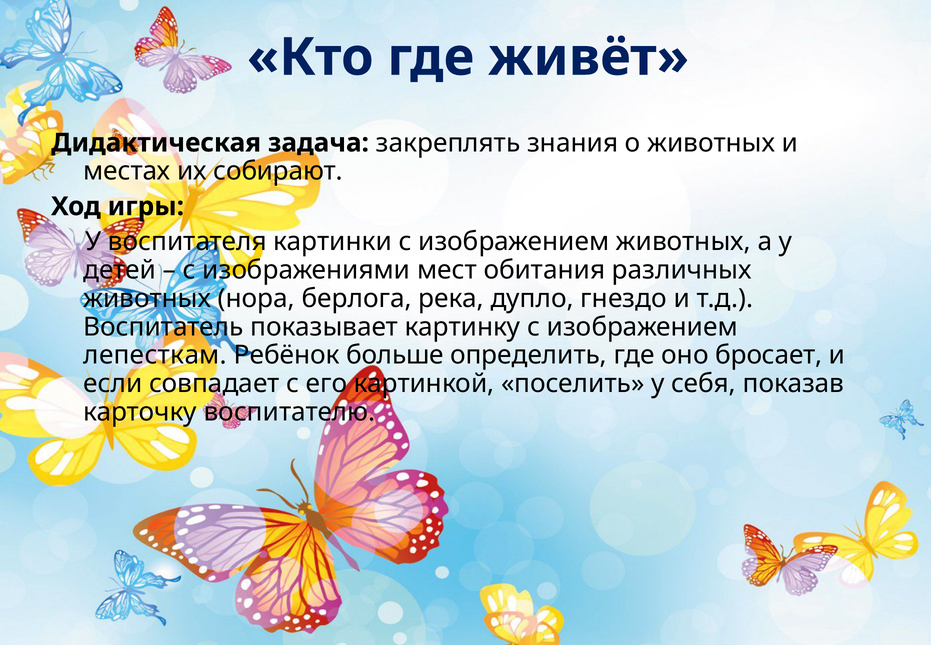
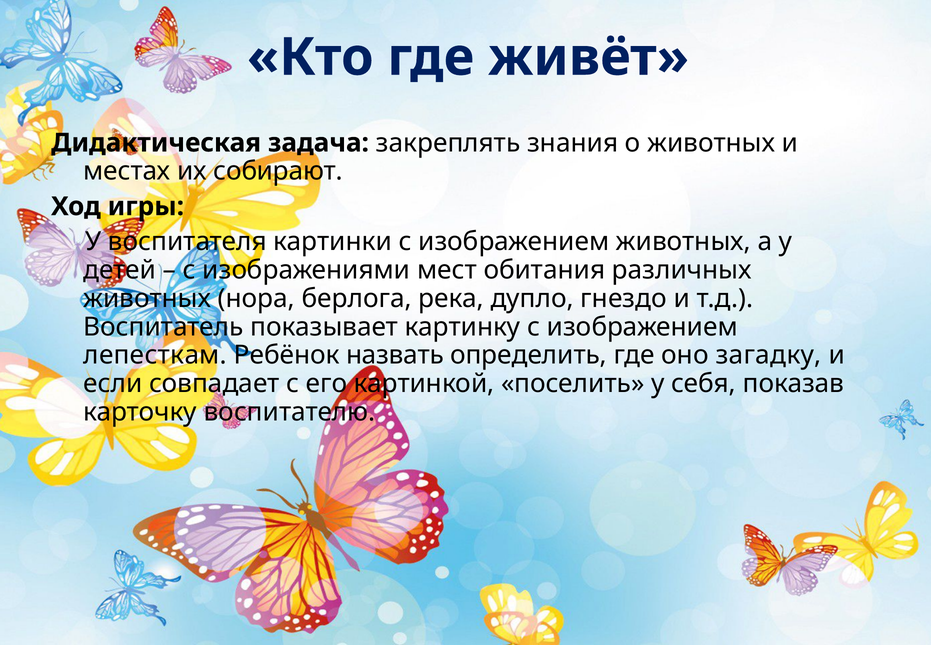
больше: больше -> назвать (395, 355)
бросает: бросает -> загадку (769, 355)
